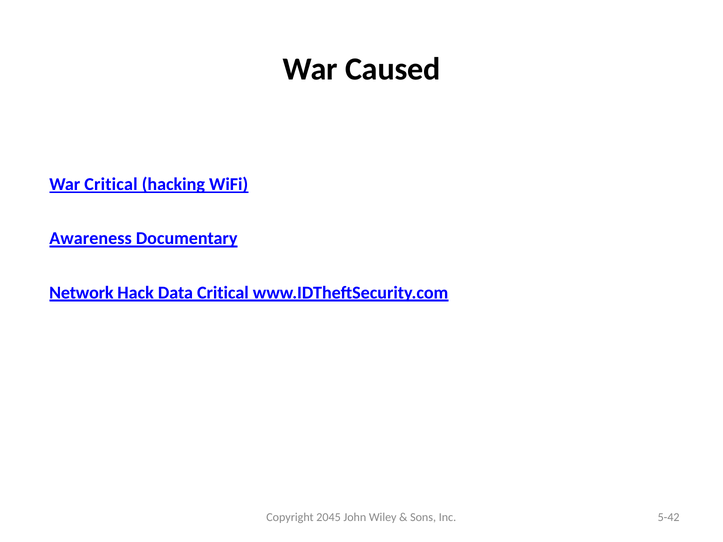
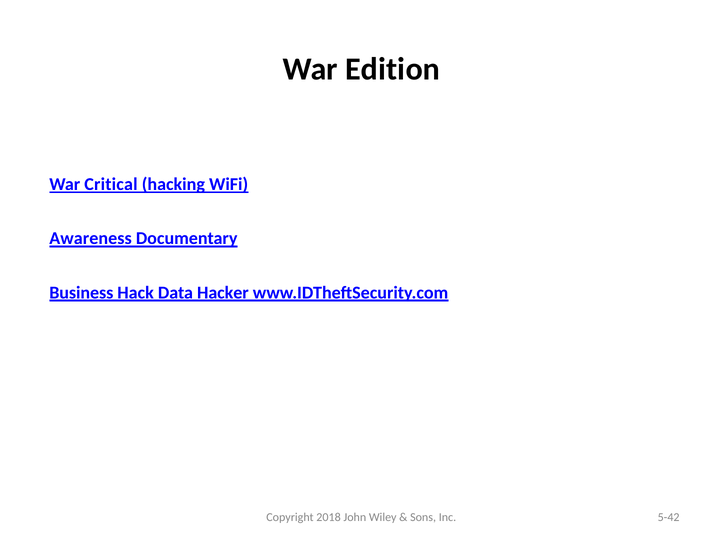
Caused: Caused -> Edition (393, 69)
Network: Network -> Business (81, 293)
Data Critical: Critical -> Hacker (223, 293)
2045: 2045 -> 2018 (329, 518)
